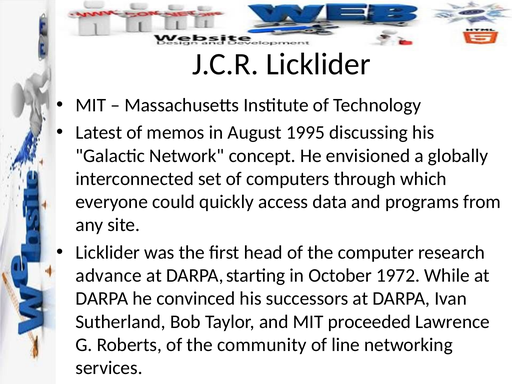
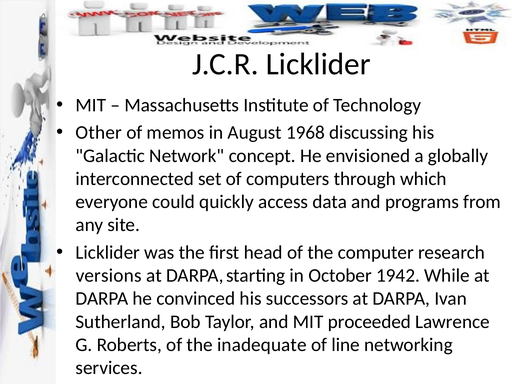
Latest: Latest -> Other (99, 133)
1995: 1995 -> 1968 (305, 133)
advance: advance -> versions (109, 276)
1972: 1972 -> 1942 (398, 276)
community: community -> inadequate (262, 345)
